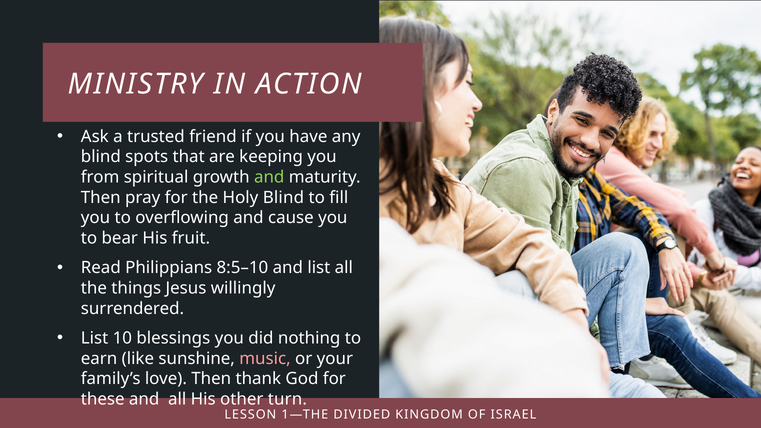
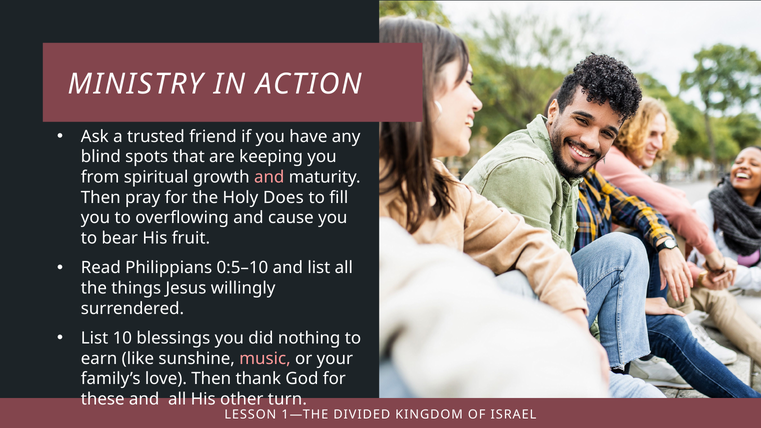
and colour: light green -> pink (269, 177)
Holy Blind: Blind -> Does (283, 197)
8:5–10: 8:5–10 -> 0:5–10 (242, 268)
